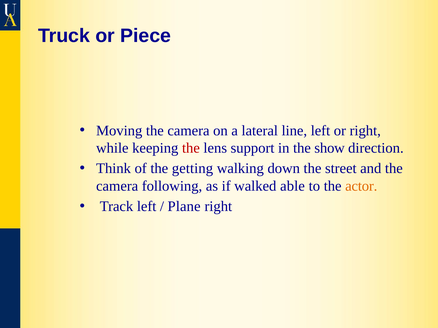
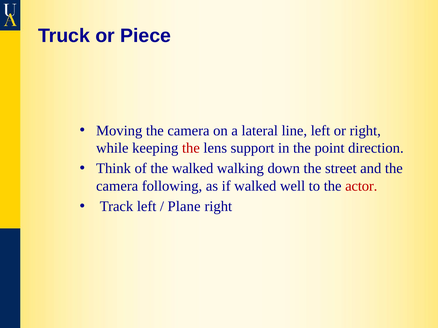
show: show -> point (330, 148)
the getting: getting -> walked (193, 169)
able: able -> well (293, 186)
actor colour: orange -> red (361, 186)
